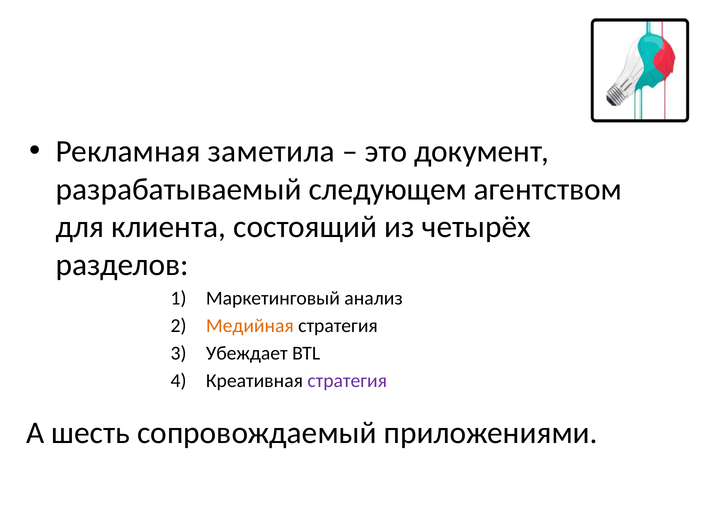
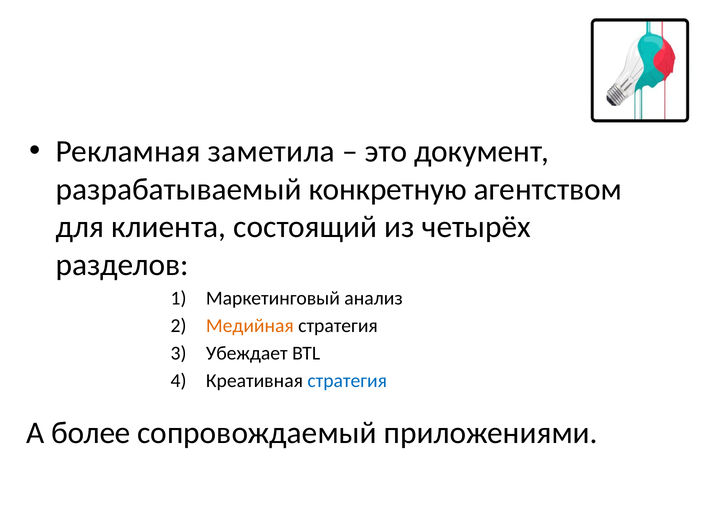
следующем: следующем -> конкретную (388, 189)
стратегия colour: purple -> blue (347, 381)
шесть: шесть -> более (91, 433)
